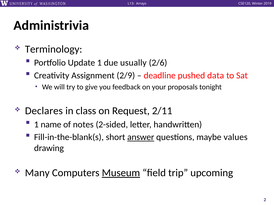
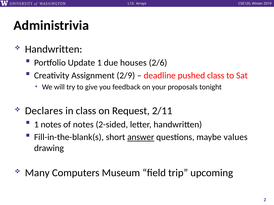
Terminology: Terminology -> Handwritten (54, 49)
usually: usually -> houses (133, 63)
pushed data: data -> class (216, 76)
1 name: name -> notes (51, 125)
Museum underline: present -> none (121, 173)
